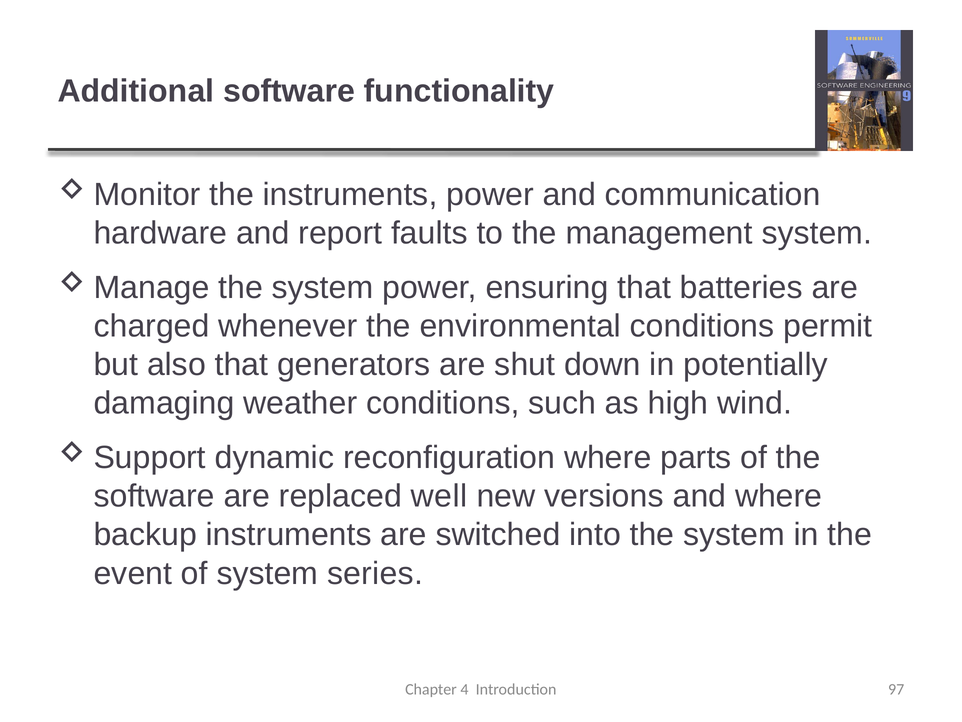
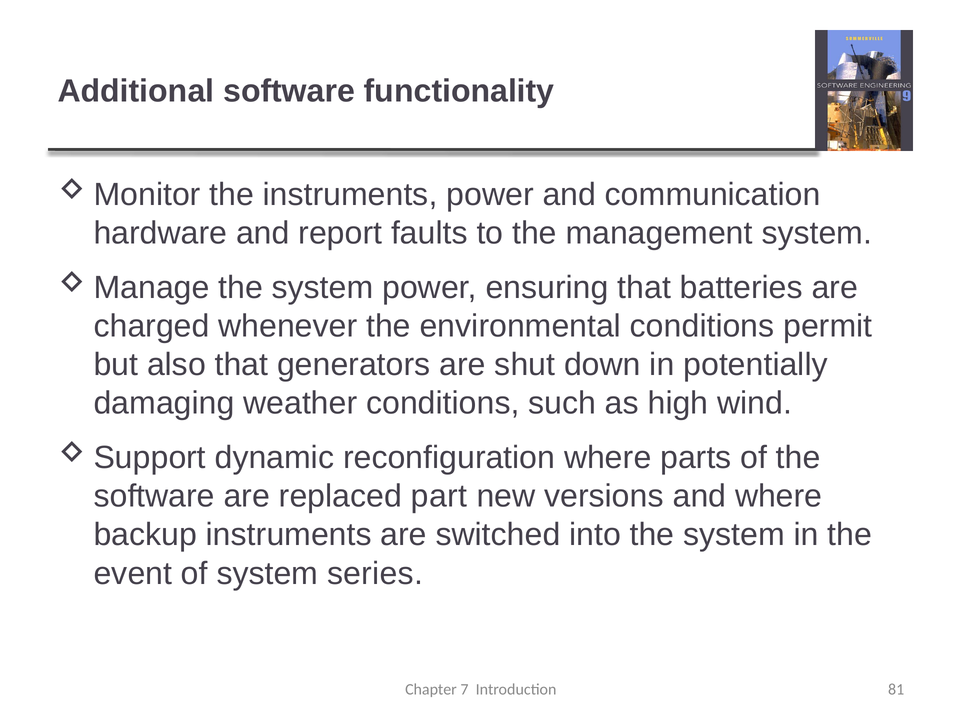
well: well -> part (439, 496)
4: 4 -> 7 (464, 689)
97: 97 -> 81 (896, 689)
